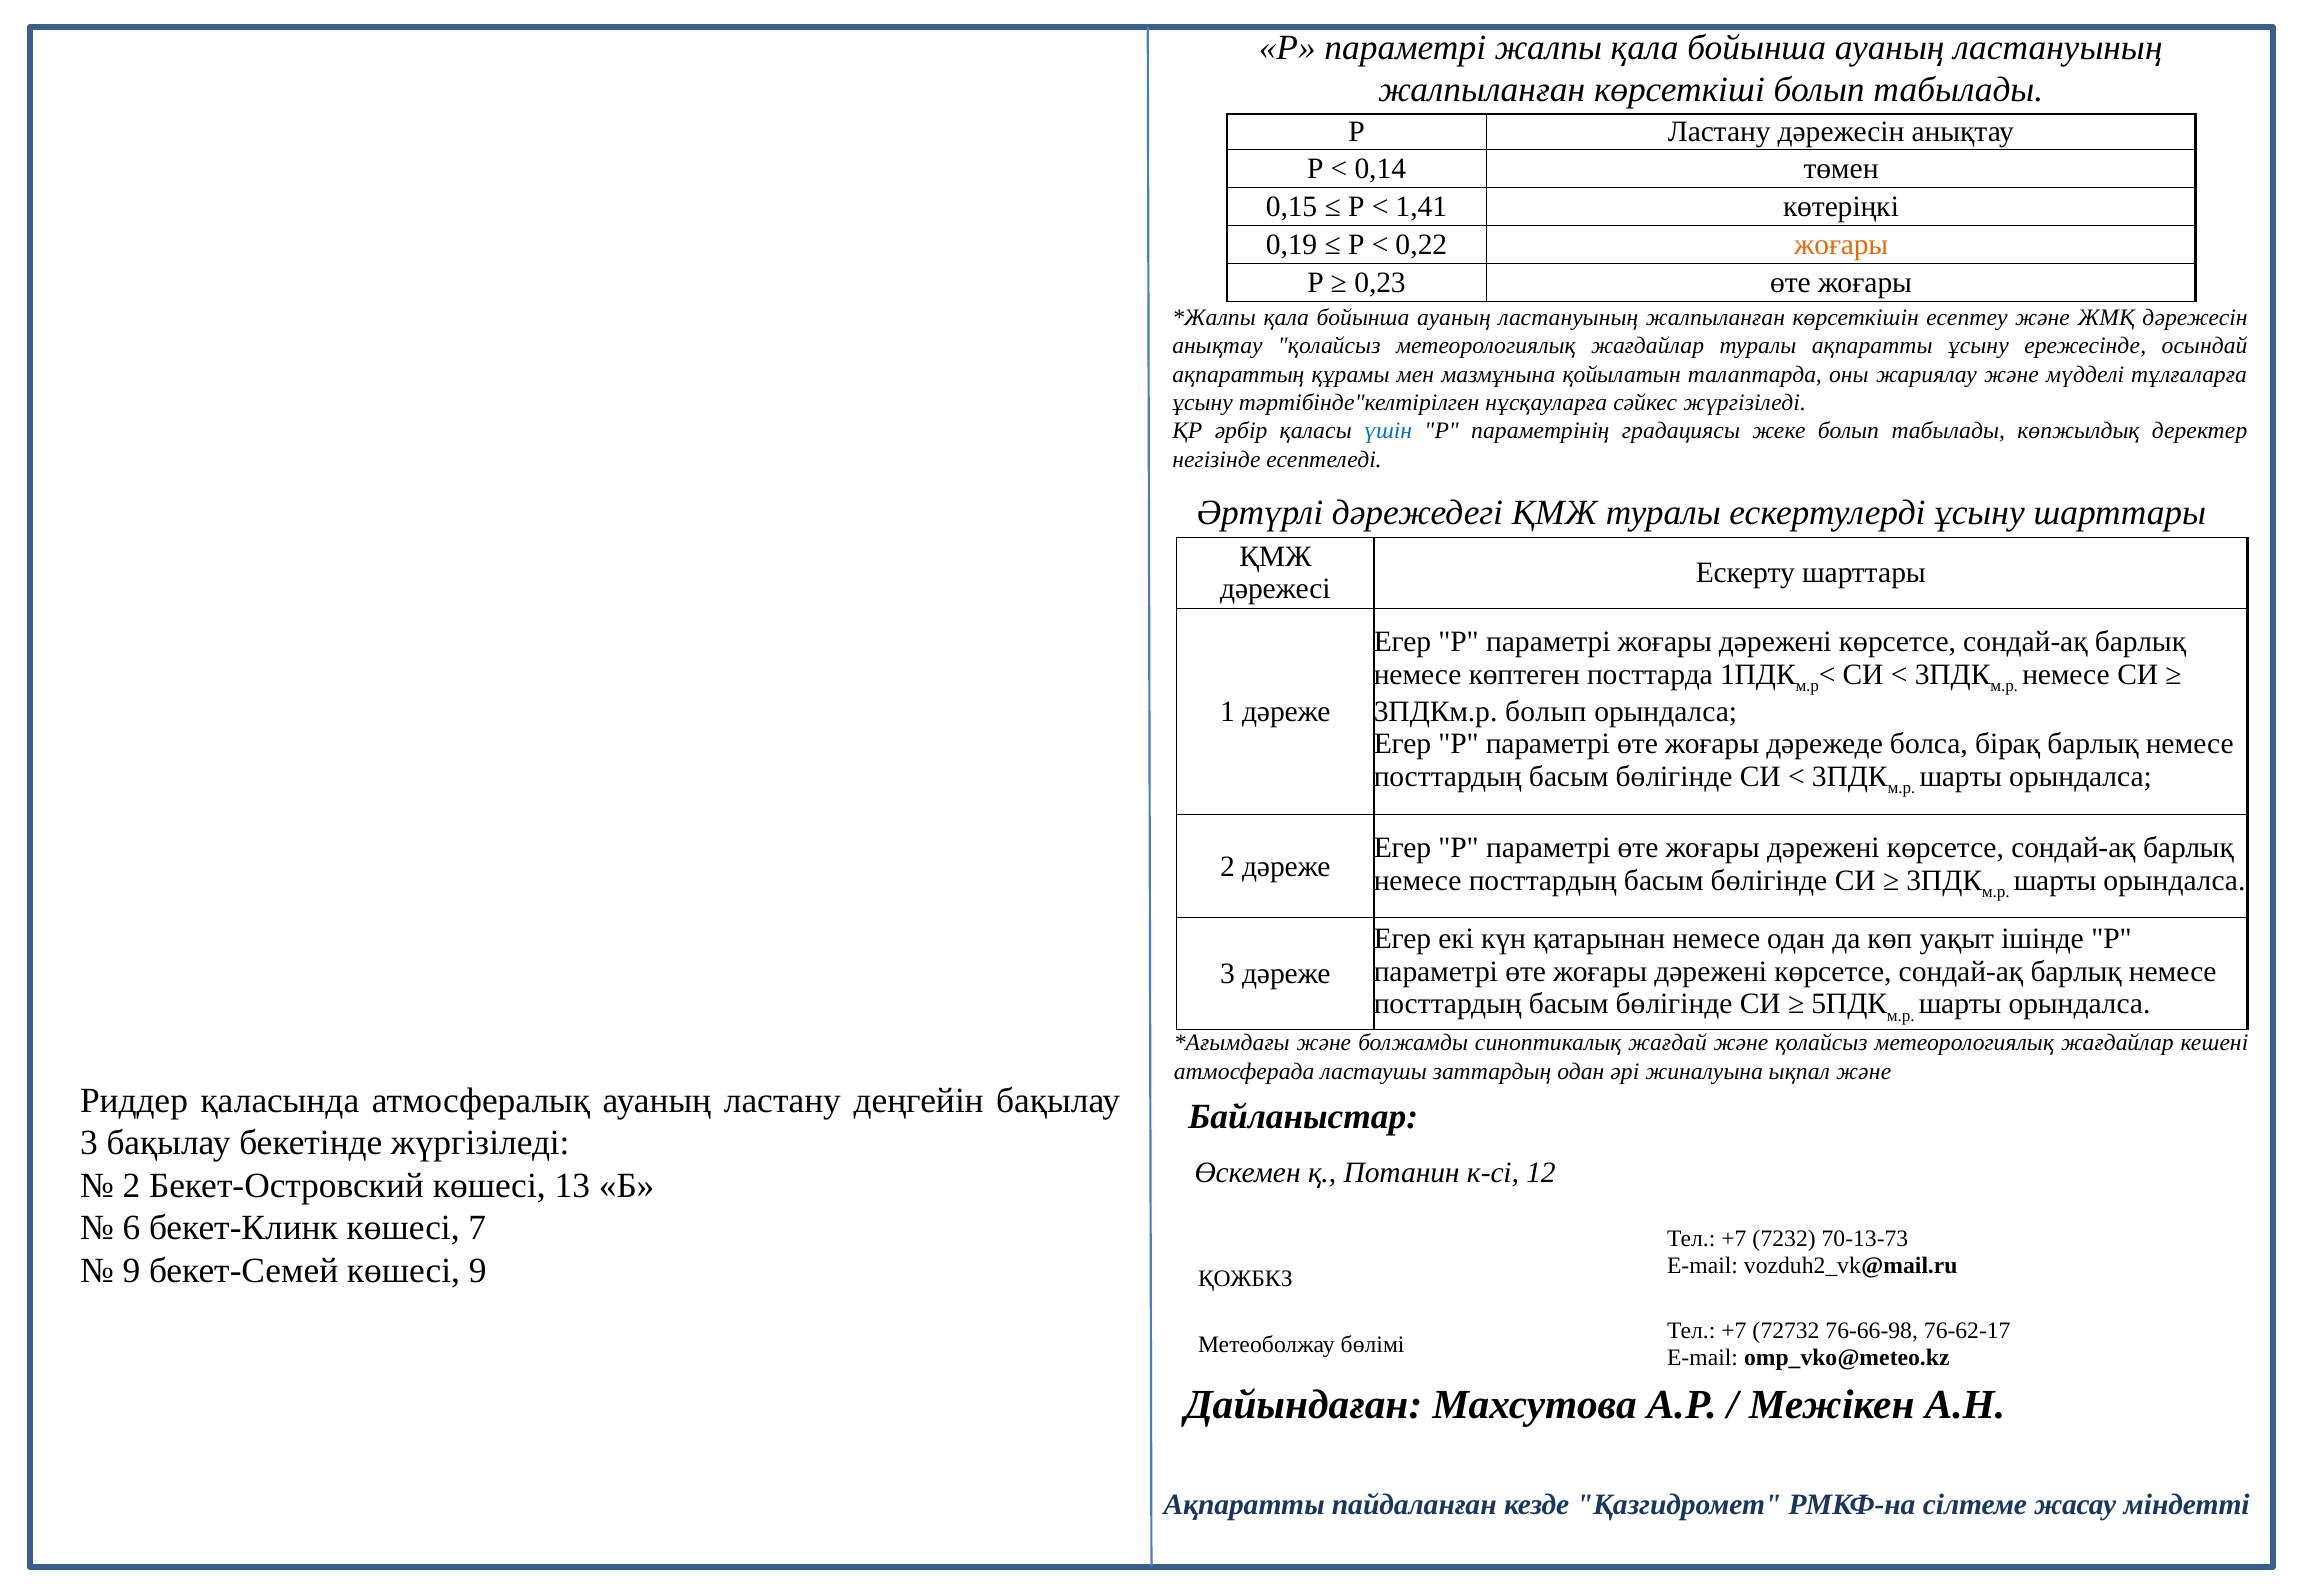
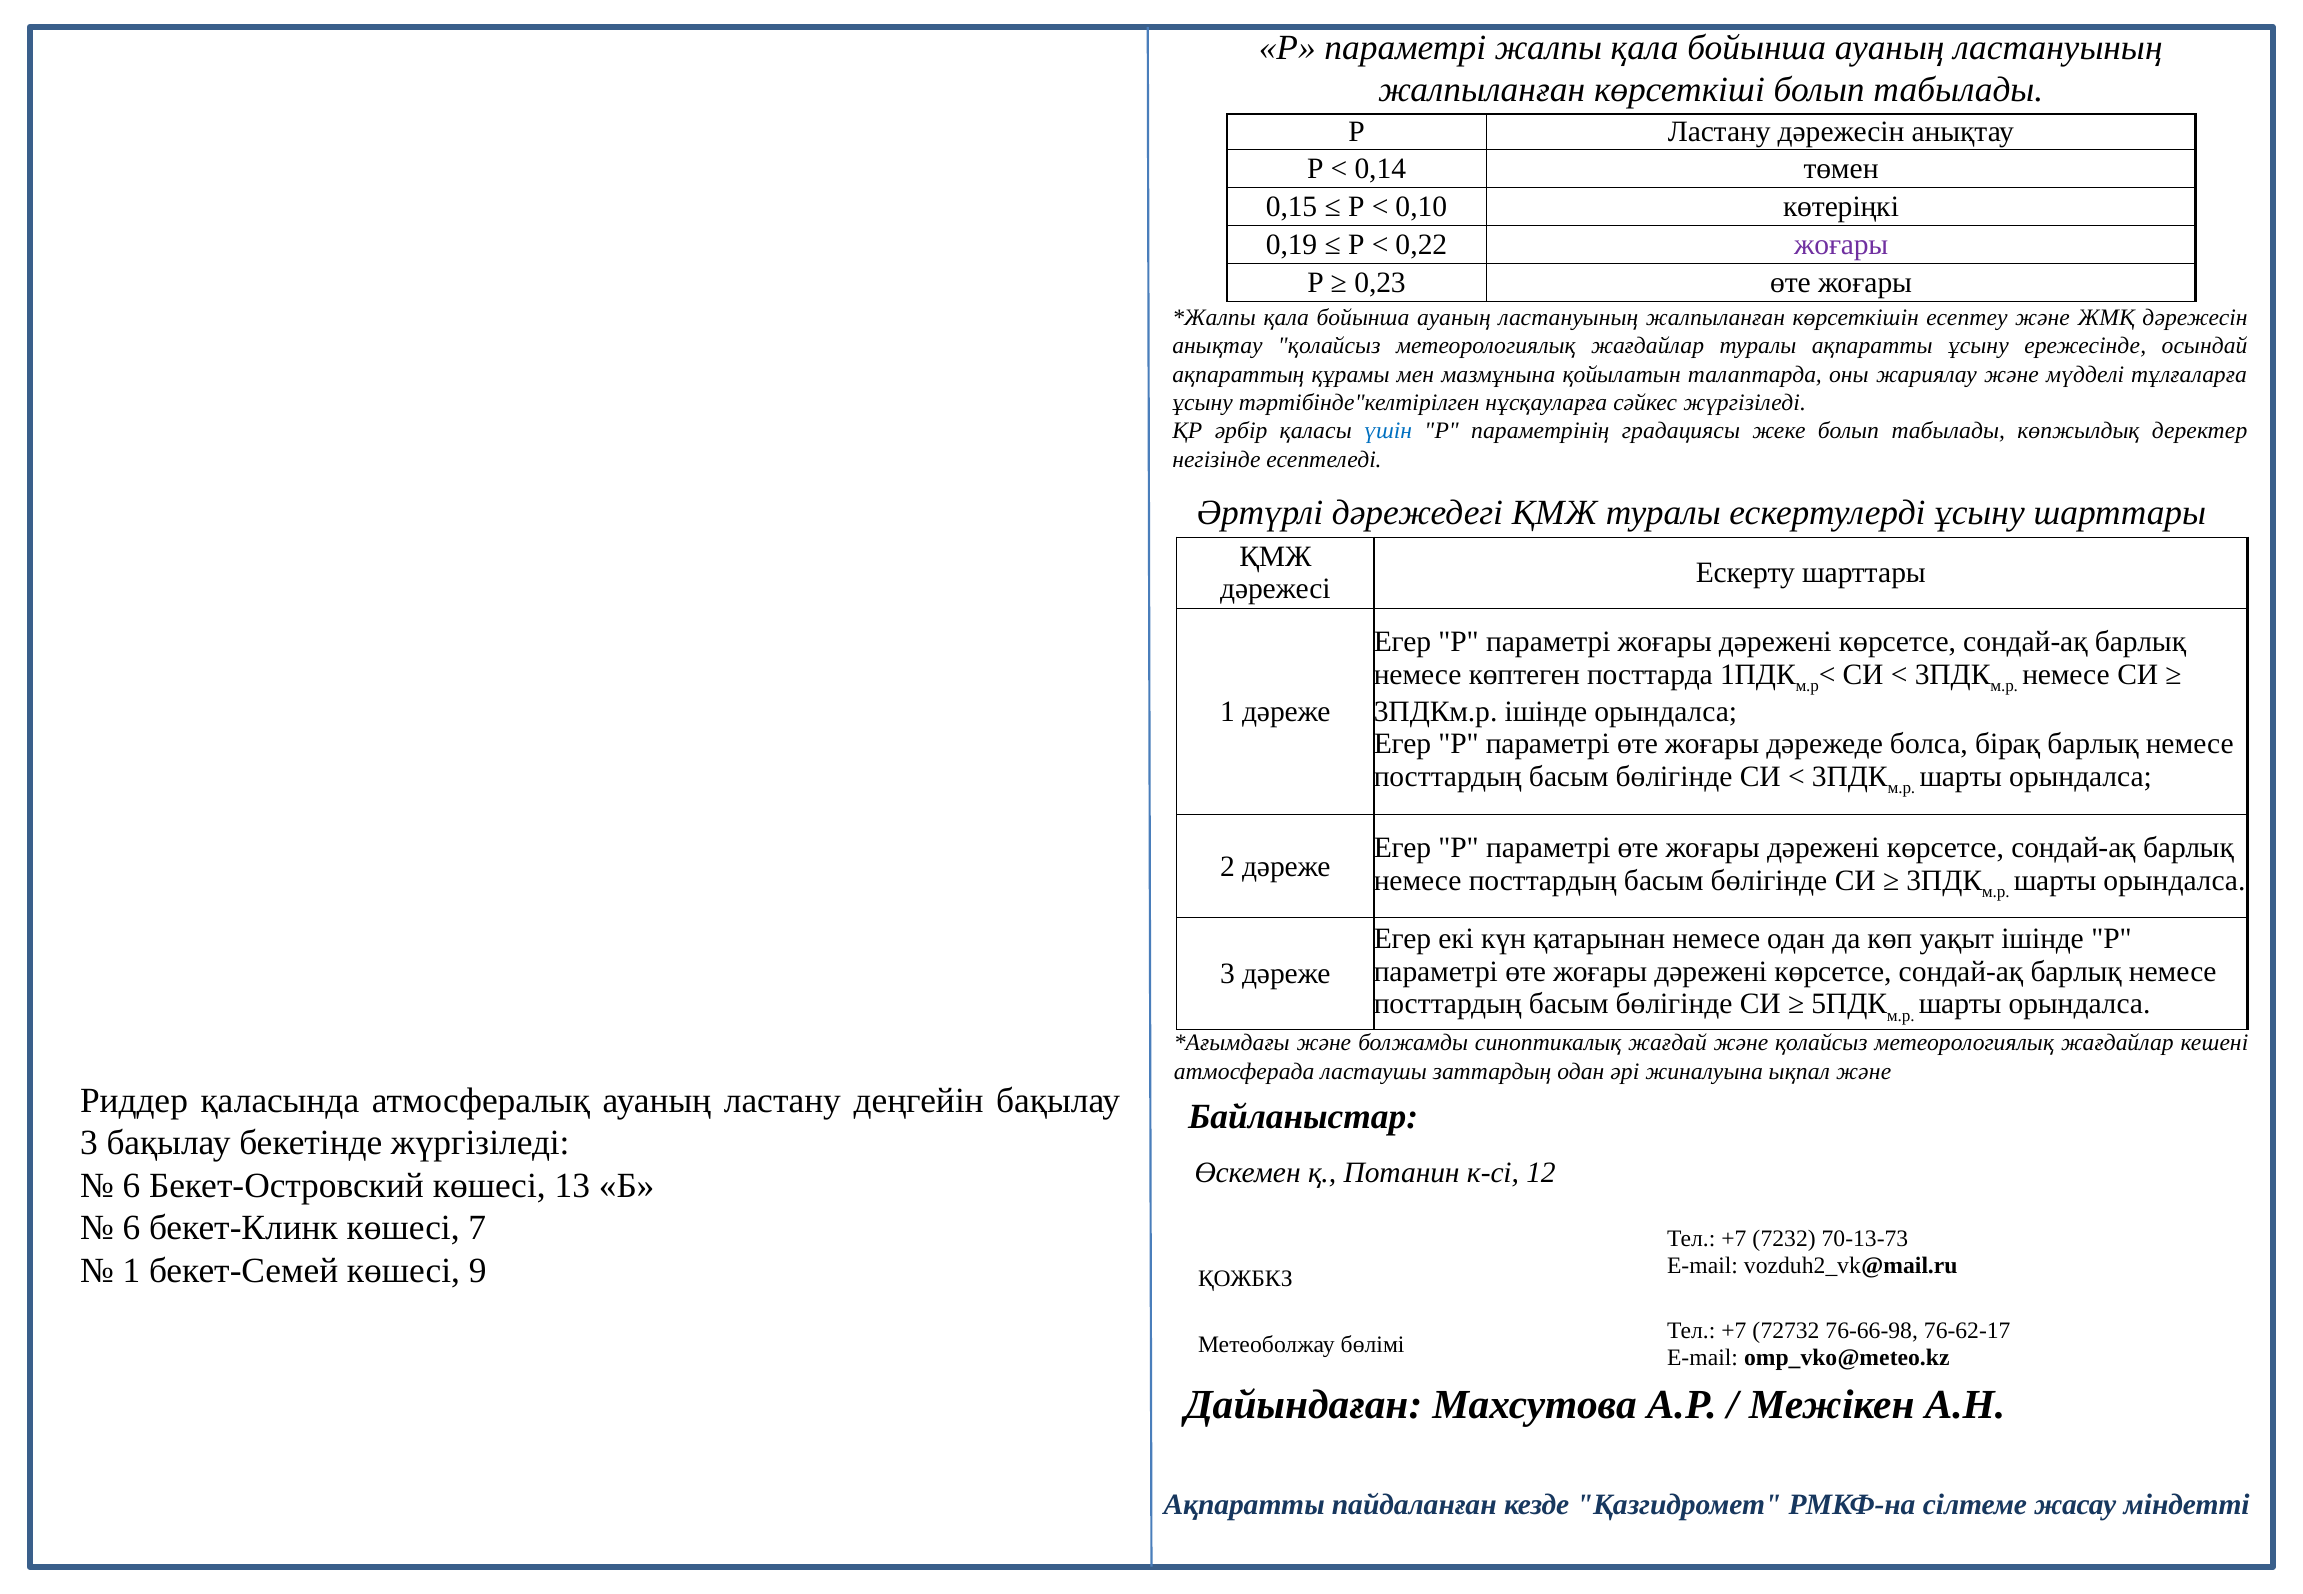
1,41: 1,41 -> 0,10 (1421, 206)
жоғары colour: orange -> purple (1841, 245)
3ПДКм.р болып: болып -> ішінде (1546, 712)
2: 2 -> 6 (131, 1186)
9: 9 -> 1 (131, 1271)
